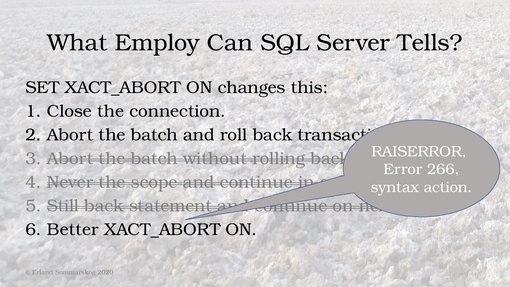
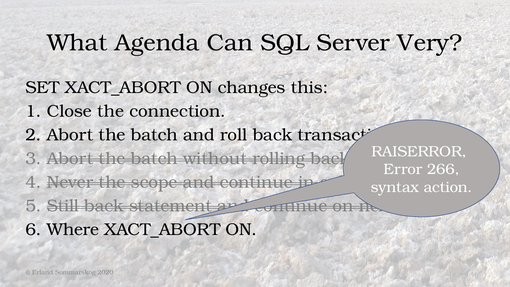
Employ: Employ -> Agenda (157, 43)
Tells: Tells -> Very (430, 43)
Better: Better -> Where (73, 229)
